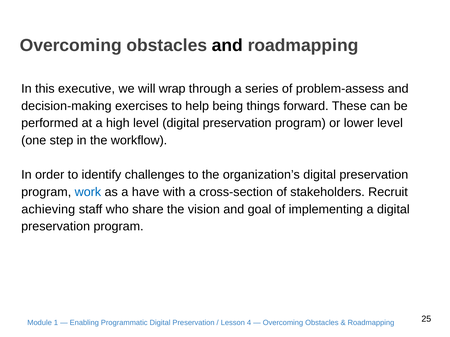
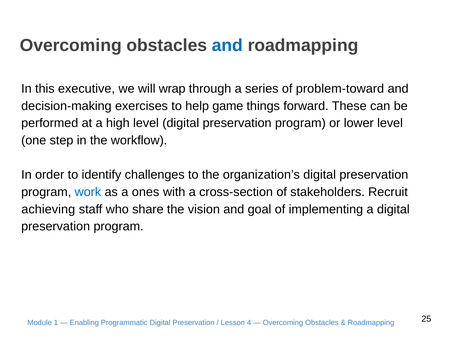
and colour: black -> blue (227, 45)
problem-assess: problem-assess -> problem-toward (340, 89)
being: being -> game (228, 106)
have: have -> ones (146, 192)
